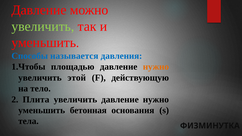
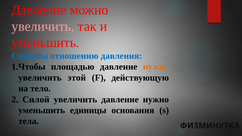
увеличить colour: light green -> pink (43, 26)
называется: называется -> отношению (74, 56)
Плита: Плита -> Силой (36, 100)
бетонная: бетонная -> единицы (88, 110)
